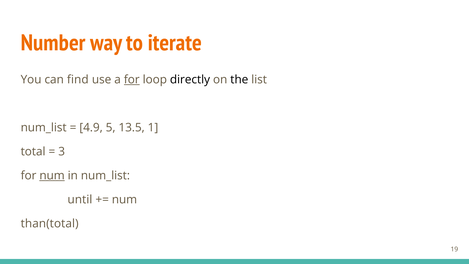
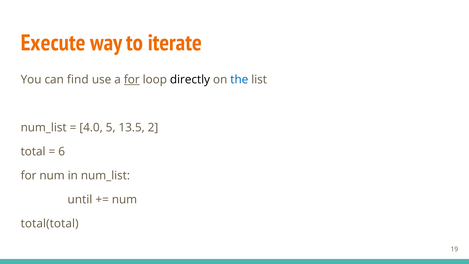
Number: Number -> Execute (53, 43)
the colour: black -> blue (239, 80)
4.9: 4.9 -> 4.0 (91, 128)
1: 1 -> 2 (153, 128)
3: 3 -> 6 (62, 152)
num underline: present -> none (52, 176)
than(total: than(total -> total(total (50, 224)
